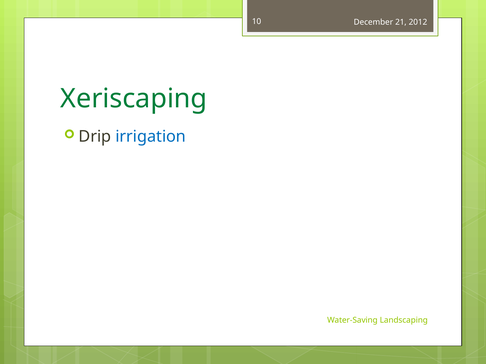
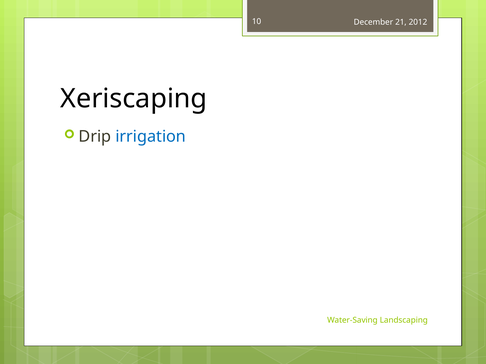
Xeriscaping colour: green -> black (134, 99)
